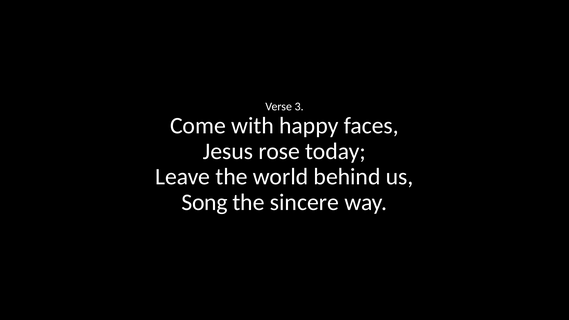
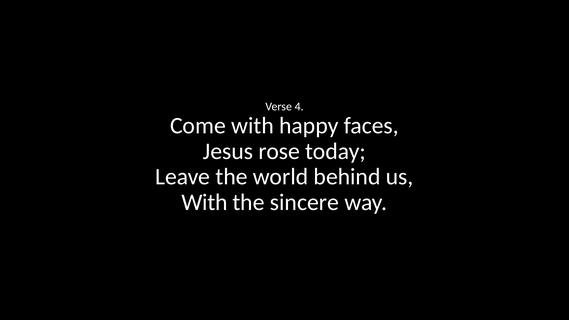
3: 3 -> 4 (299, 107)
Song: Song -> With (205, 202)
